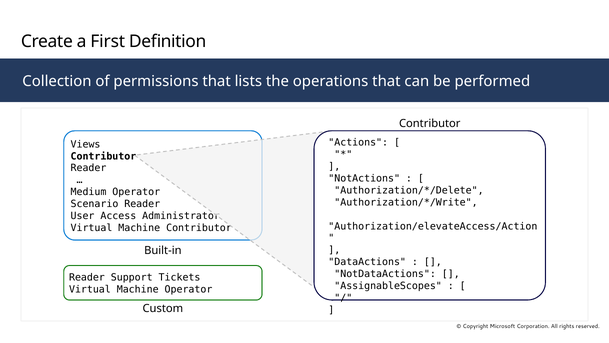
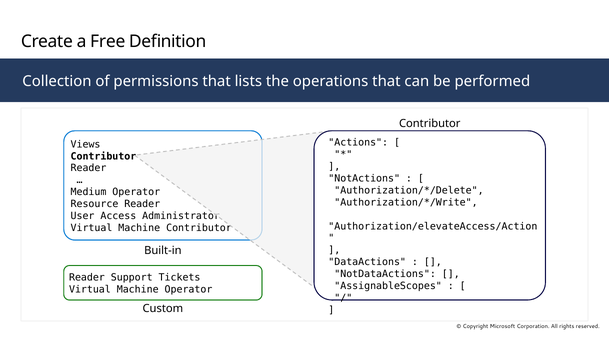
First: First -> Free (108, 42)
Scenario: Scenario -> Resource (94, 204)
